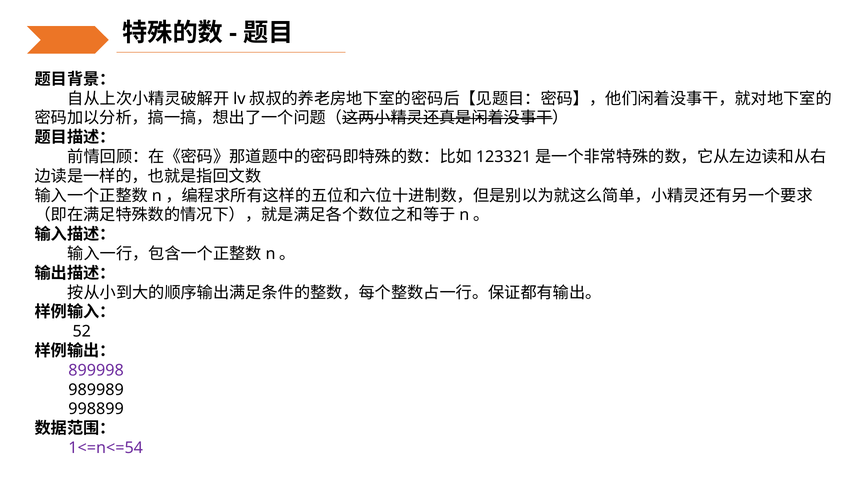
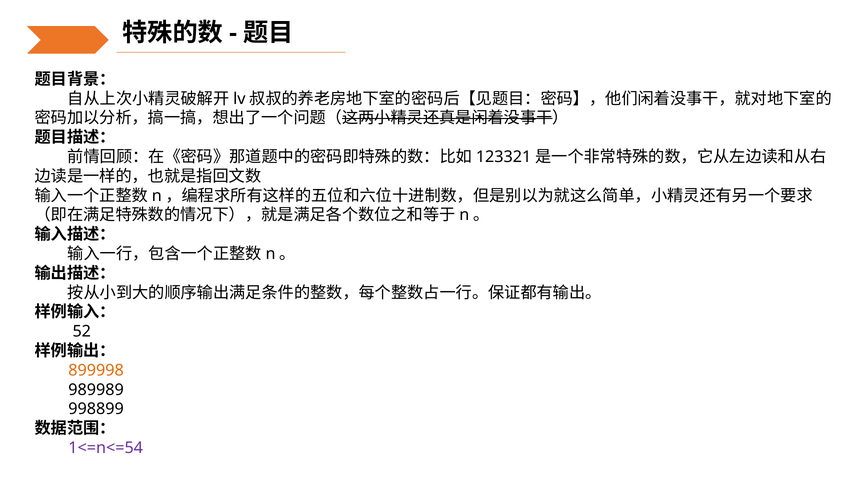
899998 colour: purple -> orange (96, 371)
